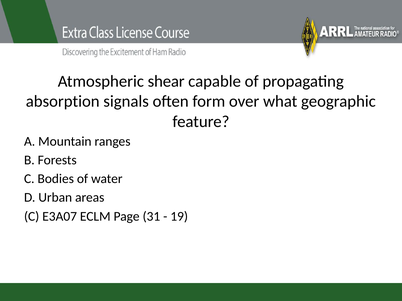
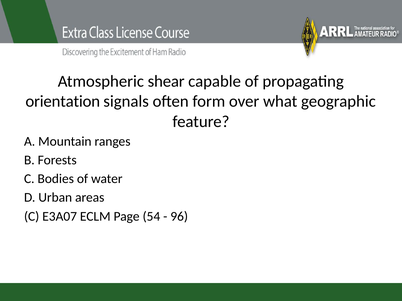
absorption: absorption -> orientation (63, 102)
31: 31 -> 54 (151, 217)
19: 19 -> 96 (179, 217)
